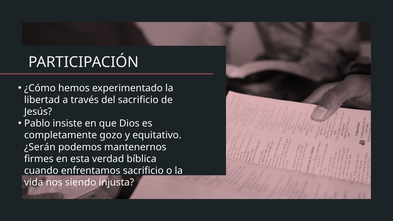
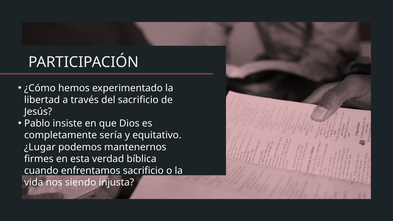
gozo: gozo -> sería (111, 135)
¿Serán: ¿Serán -> ¿Lugar (40, 147)
